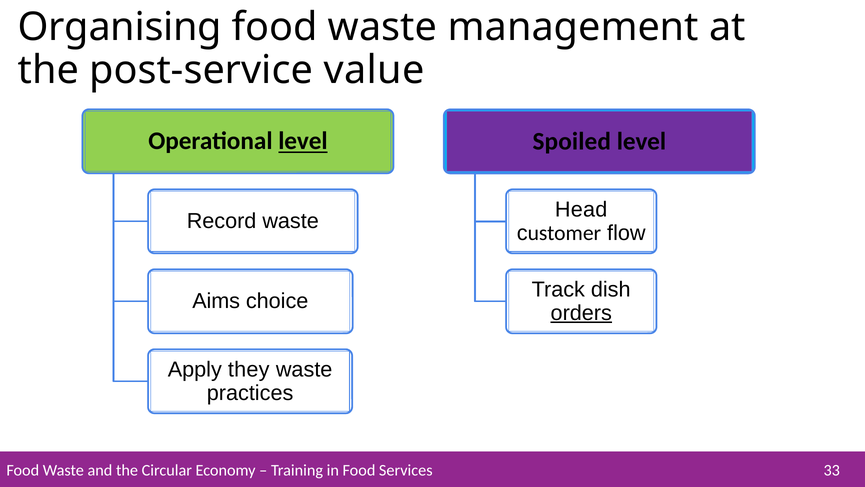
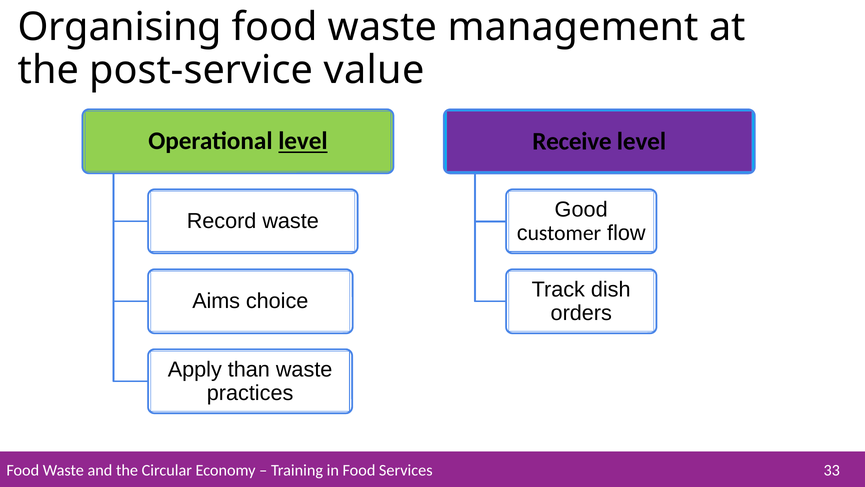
Spoiled: Spoiled -> Receive (572, 141)
Head: Head -> Good (581, 209)
orders underline: present -> none (581, 313)
they: they -> than (249, 369)
